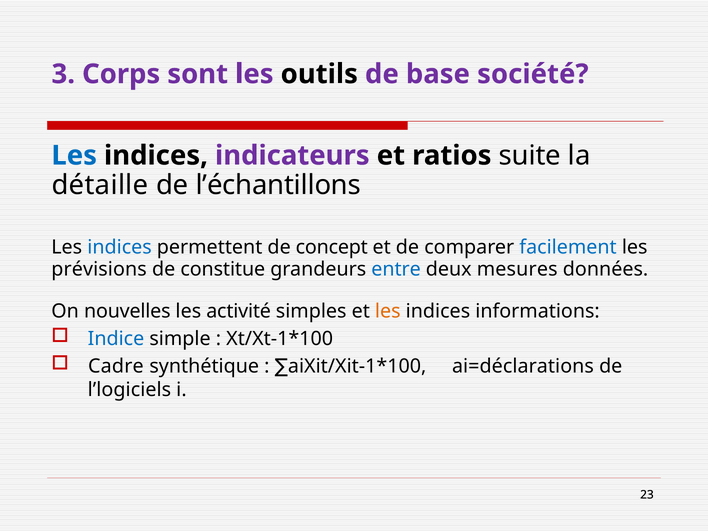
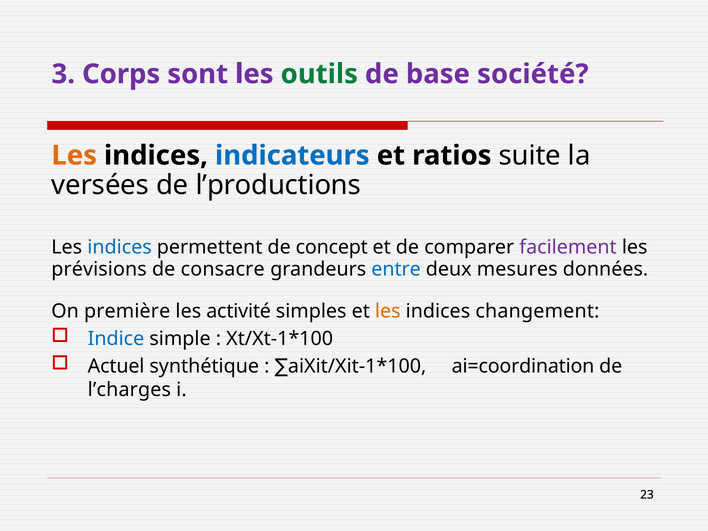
outils colour: black -> green (319, 74)
Les colour: blue -> orange (74, 156)
indicateurs colour: purple -> blue (292, 156)
détaille: détaille -> versées (100, 185)
l’échantillons: l’échantillons -> l’productions (278, 185)
facilement colour: blue -> purple (568, 247)
constitue: constitue -> consacre (223, 269)
nouvelles: nouvelles -> première (127, 311)
informations: informations -> changement (537, 311)
Cadre: Cadre -> Actuel (116, 366)
ai=déclarations: ai=déclarations -> ai=coordination (523, 366)
l’logiciels: l’logiciels -> l’charges (129, 390)
